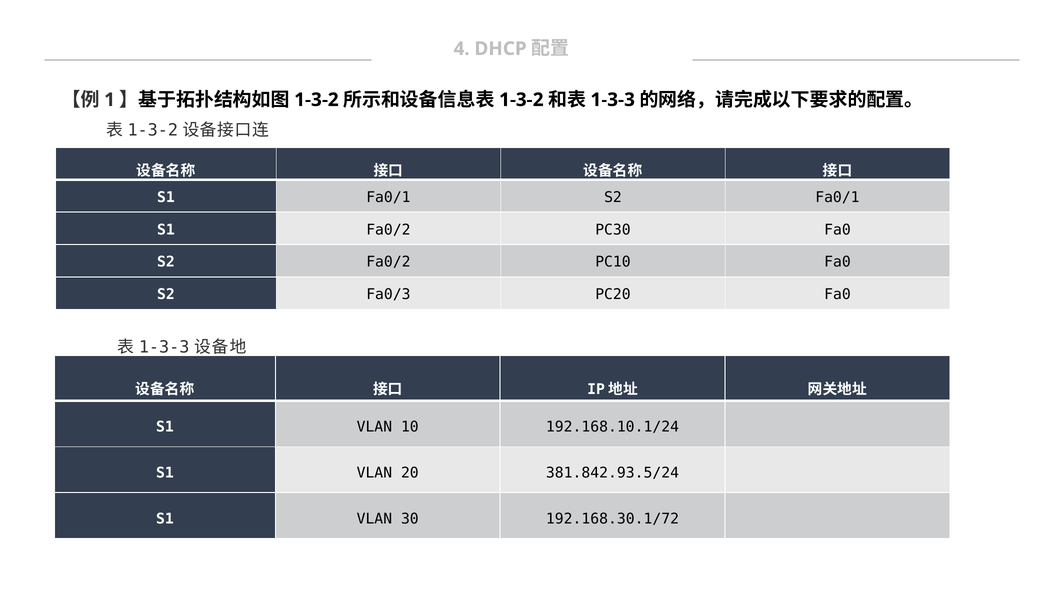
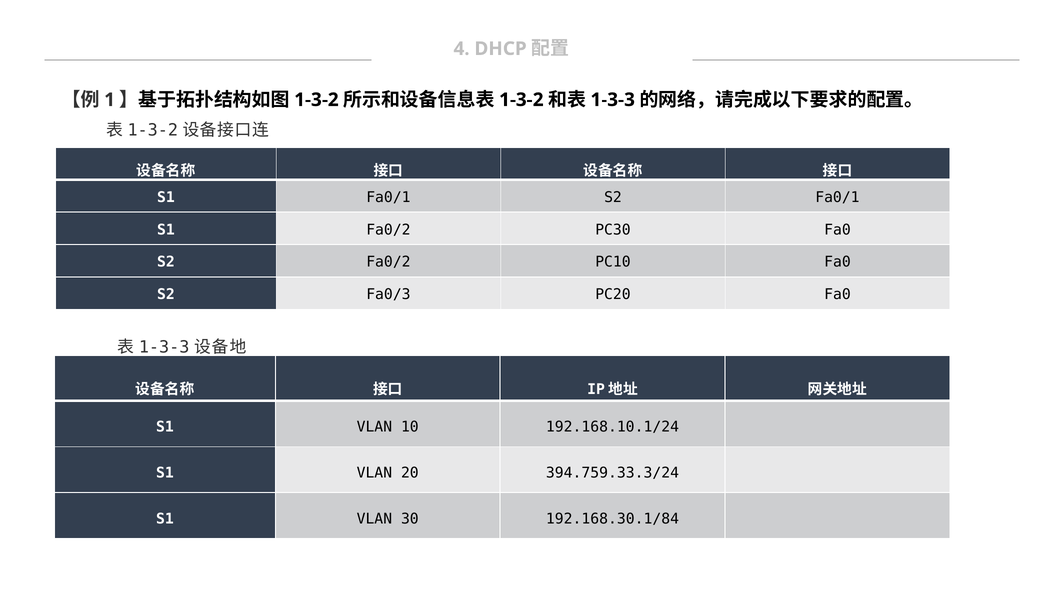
381.842.93.5/24: 381.842.93.5/24 -> 394.759.33.3/24 (613, 472)
192.168.30.1/72: 192.168.30.1/72 -> 192.168.30.1/84 (613, 518)
